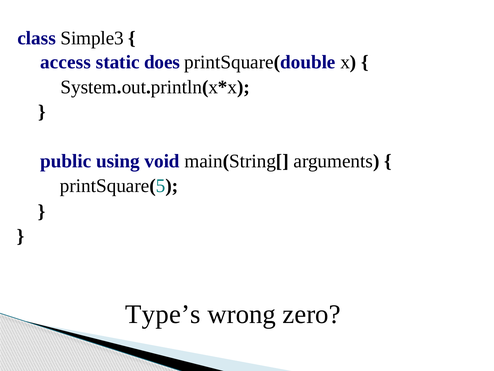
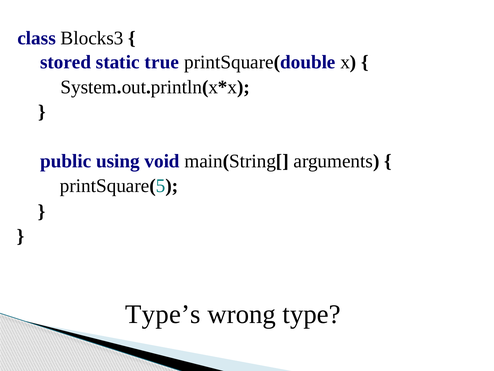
Simple3: Simple3 -> Blocks3 (92, 38)
access: access -> stored (66, 62)
does: does -> true (162, 62)
zero: zero -> type (312, 314)
